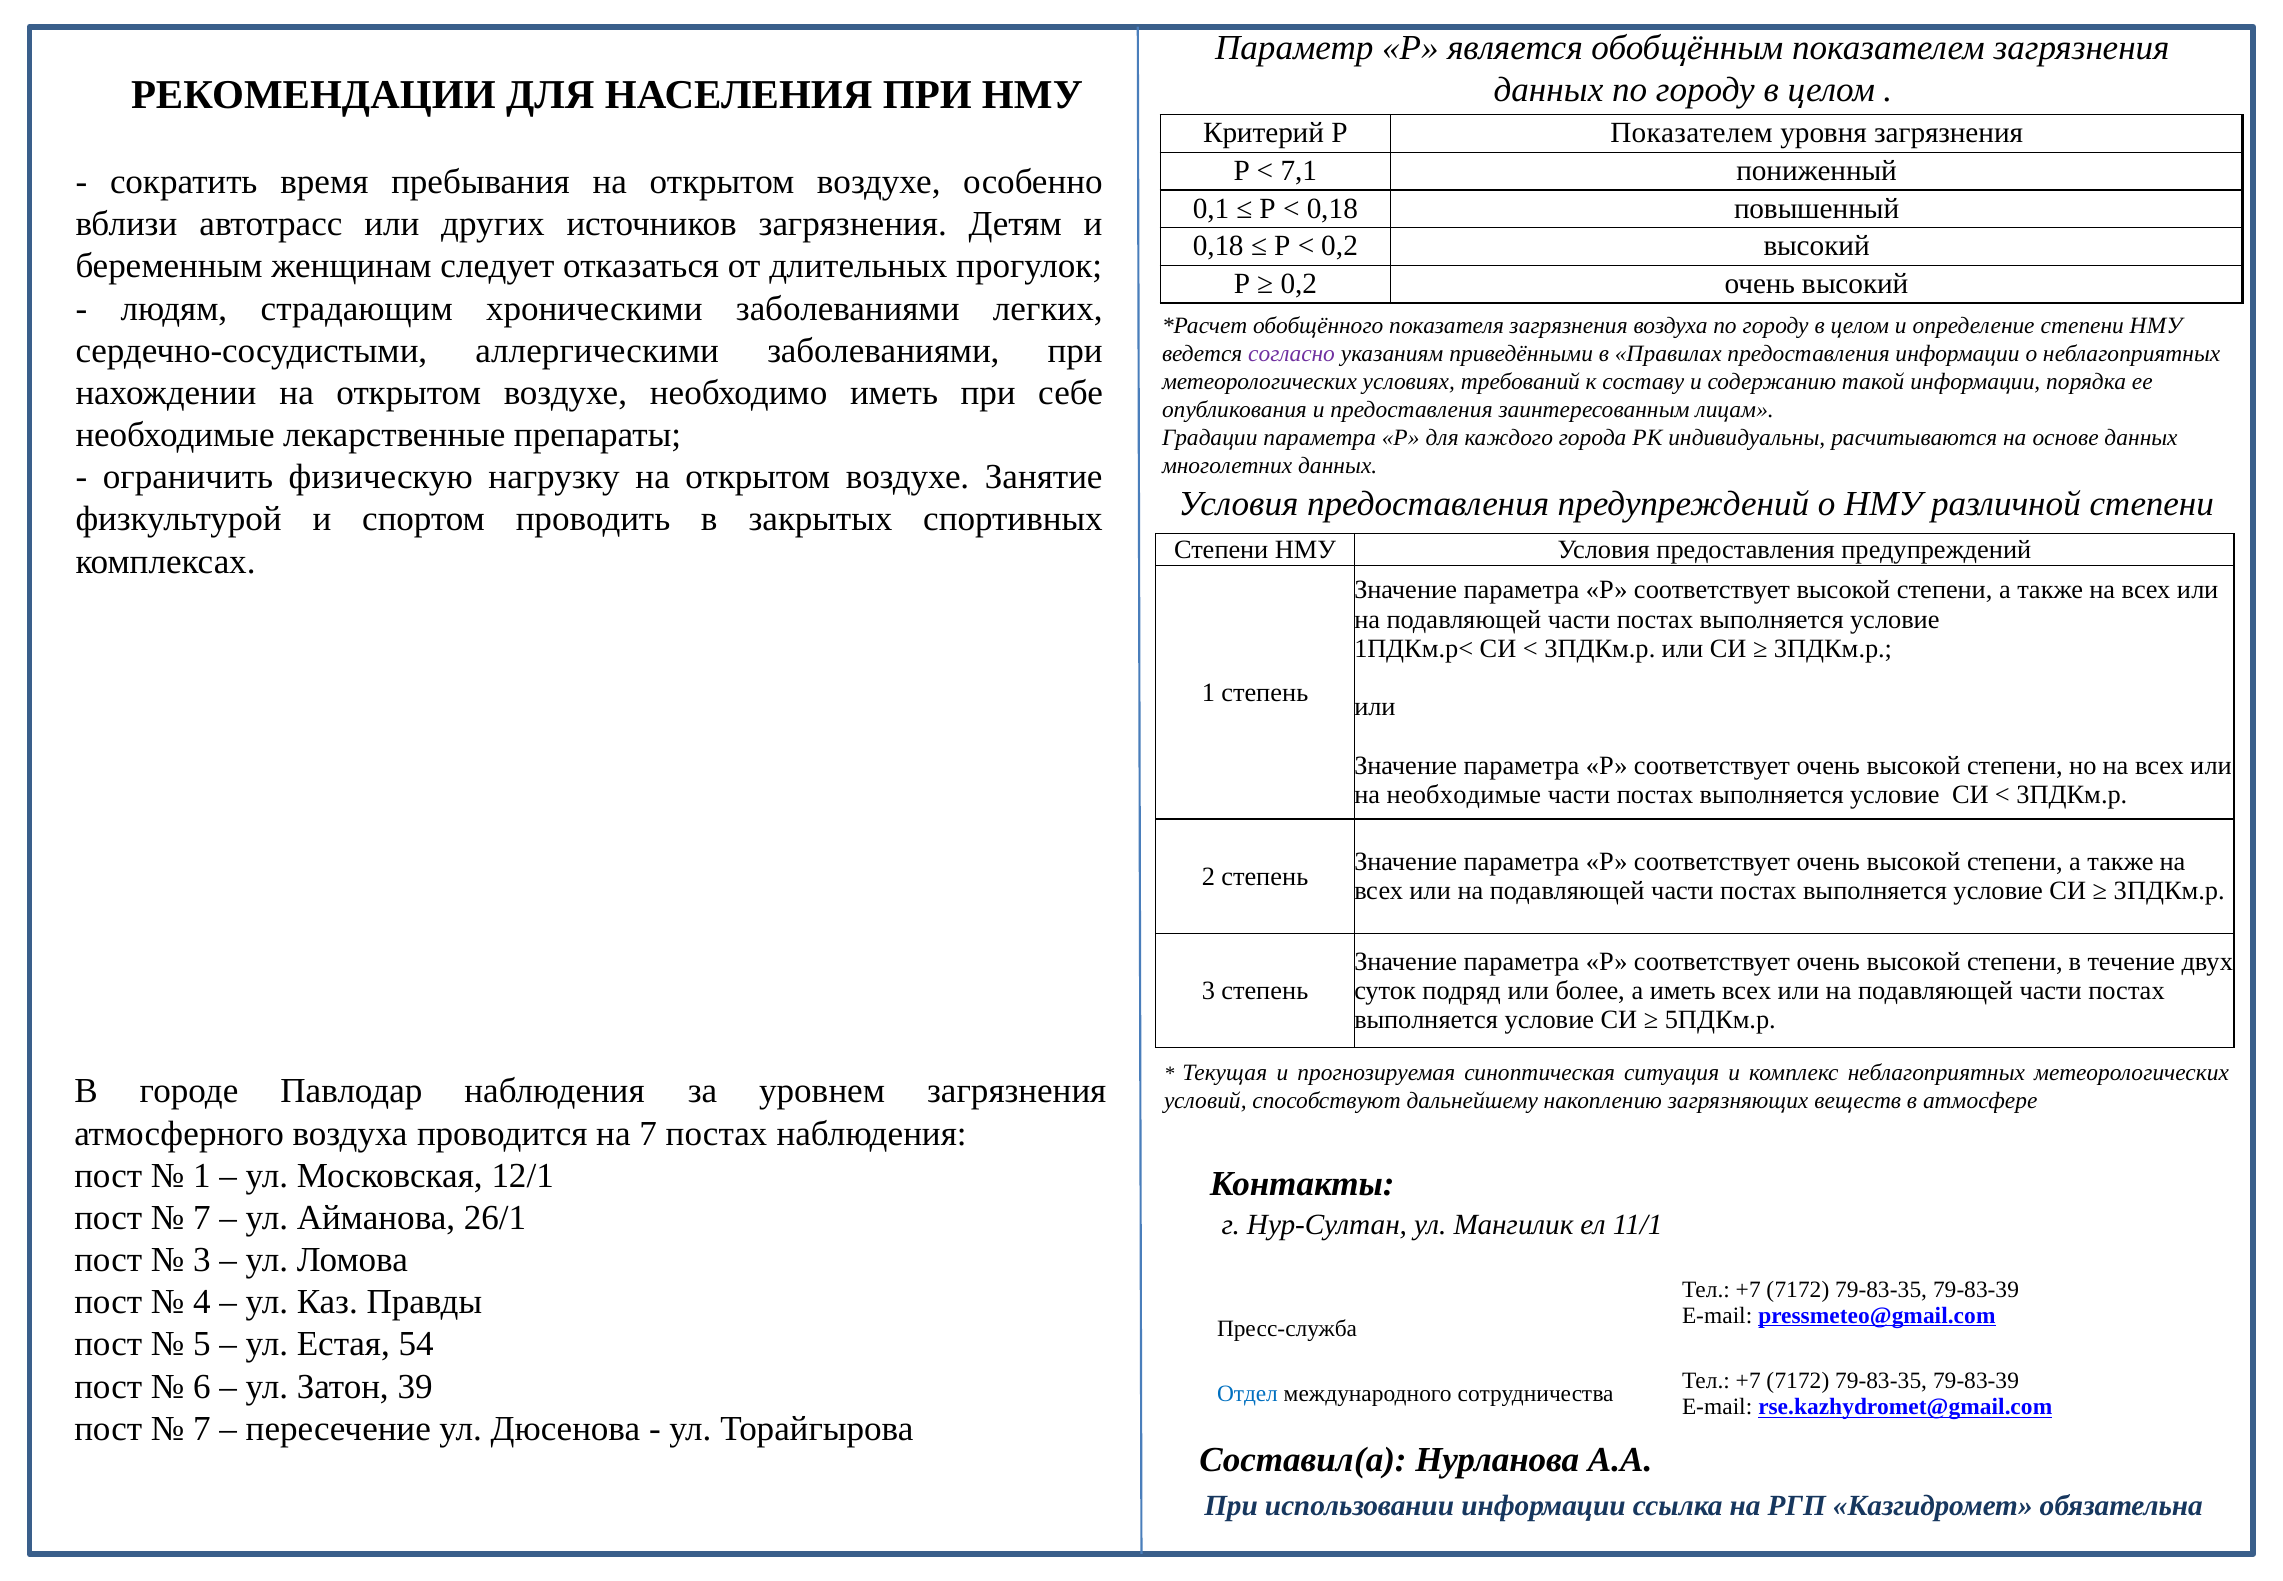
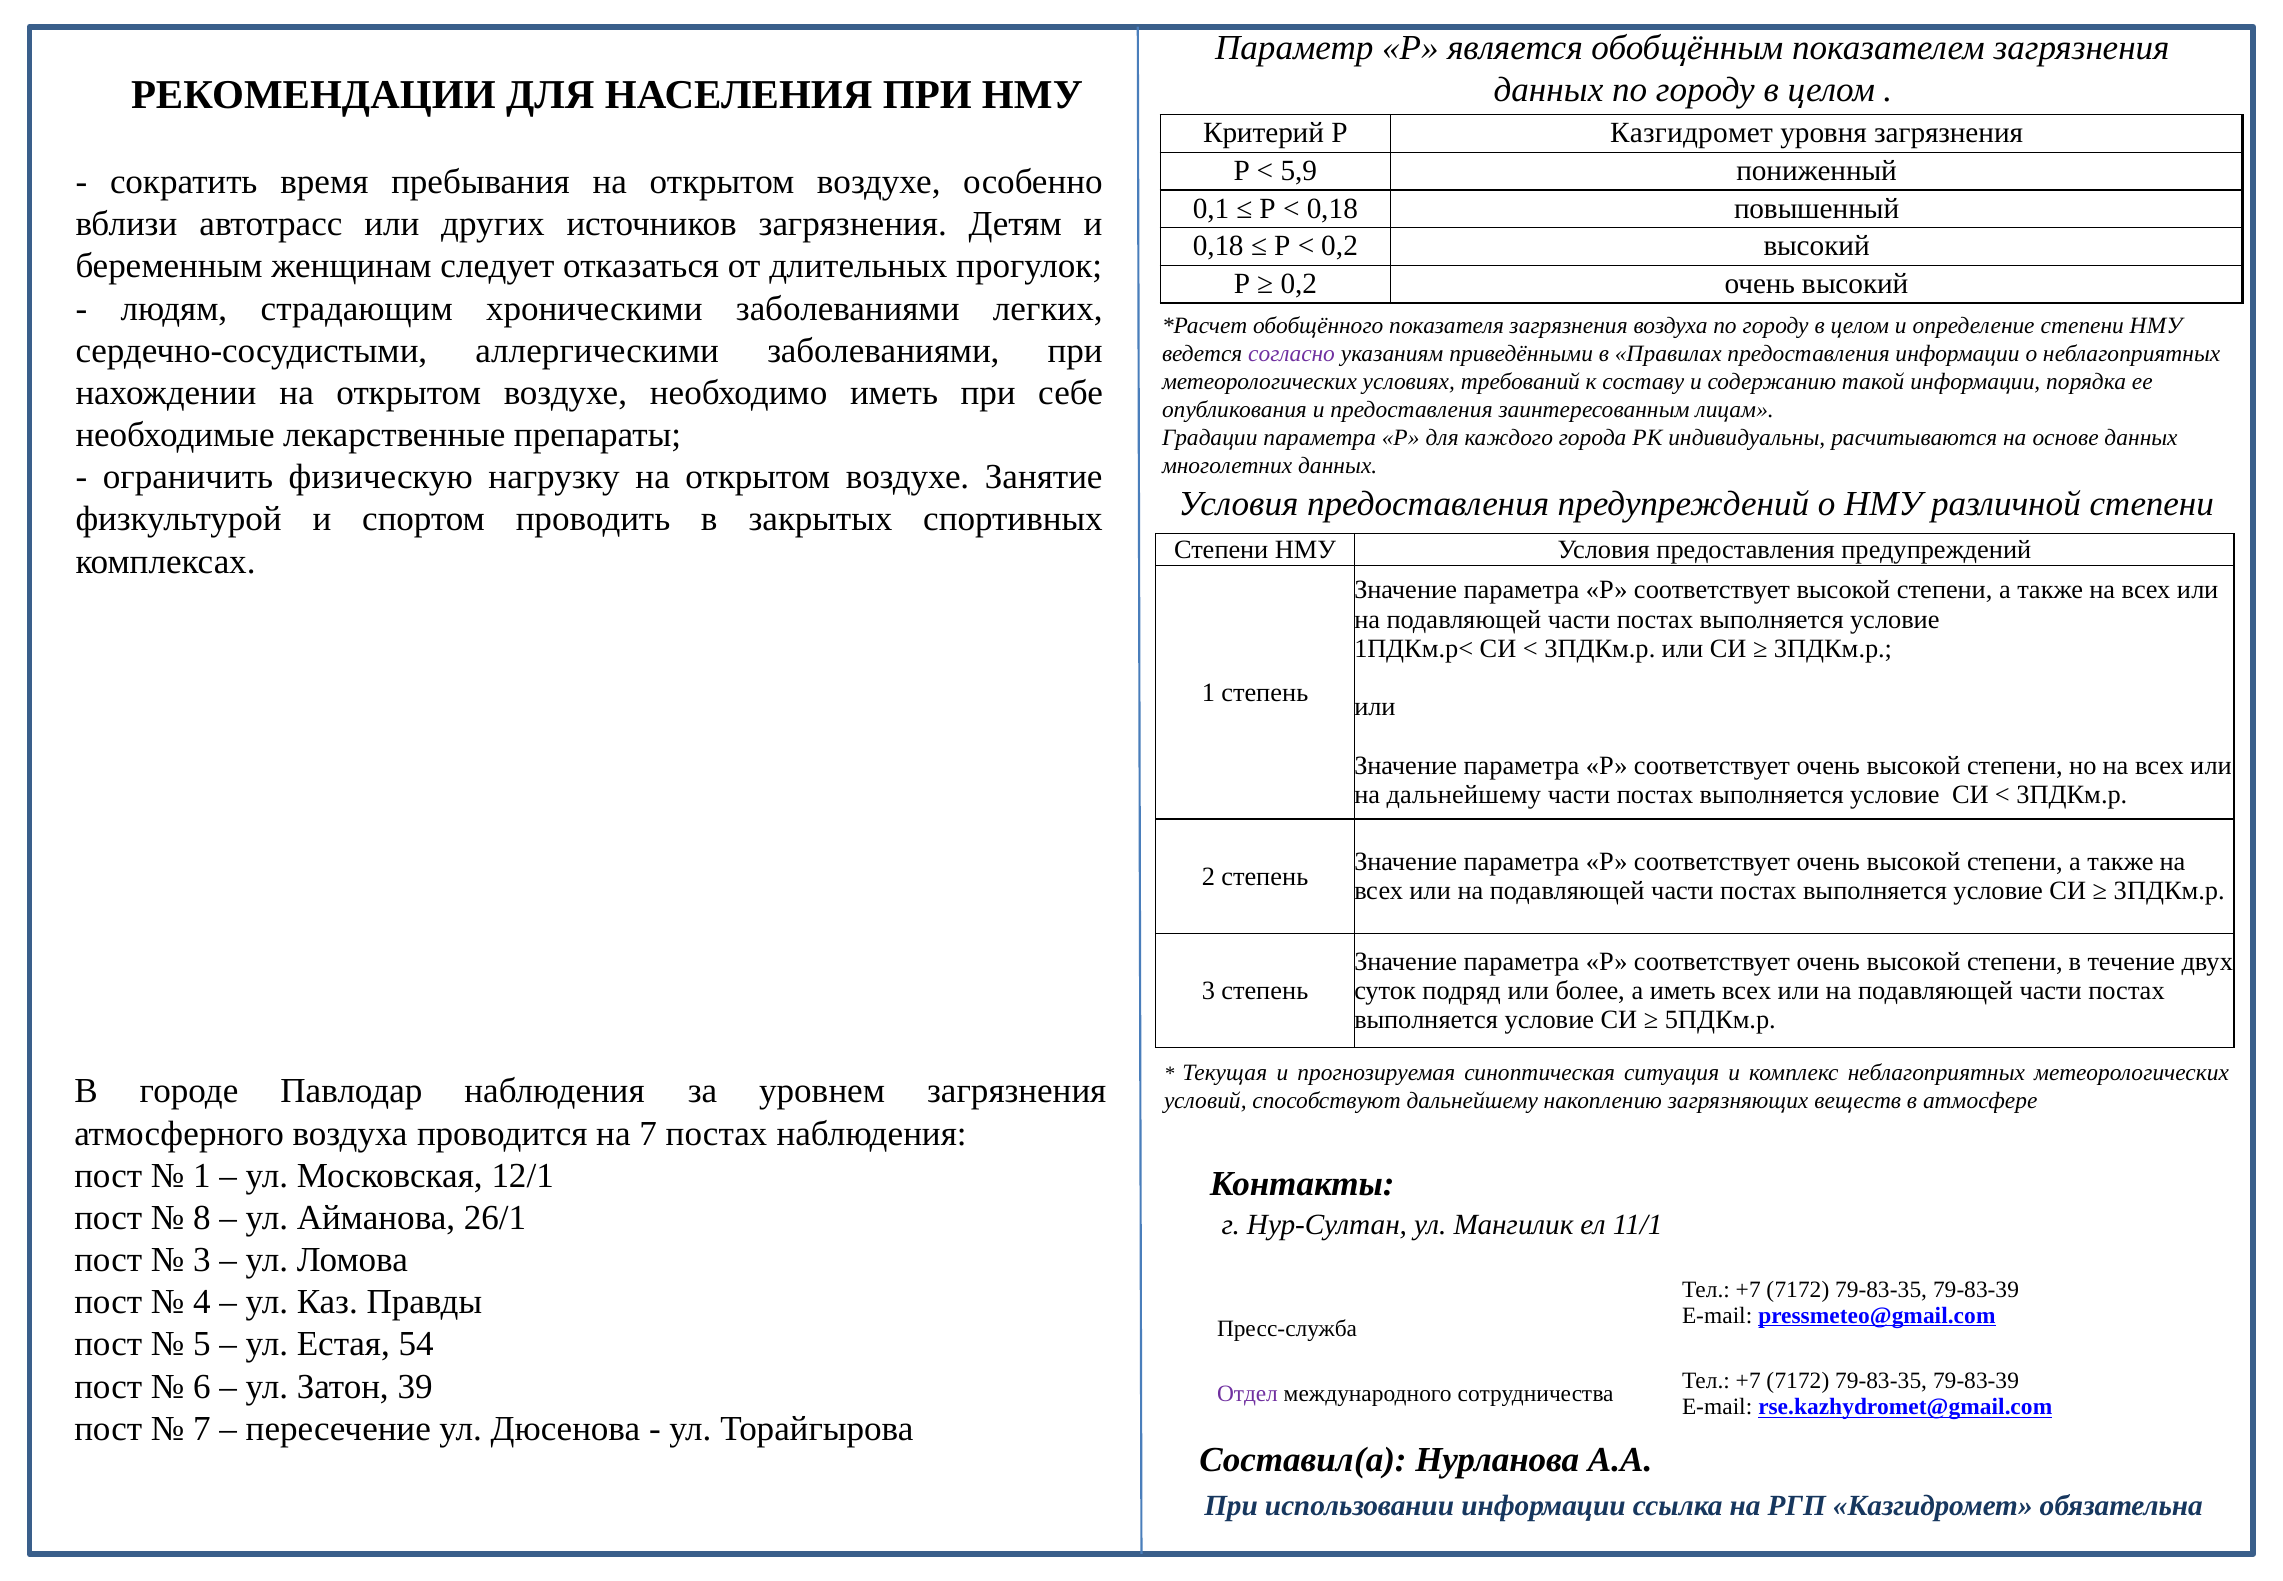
Р Показателем: Показателем -> Казгидромет (1691, 133)
7,1: 7,1 -> 5,9 (1299, 171)
на необходимые: необходимые -> дальнейшему (1464, 794)
7: 7 -> 8 (202, 1217)
Отдел colour: blue -> purple (1247, 1393)
